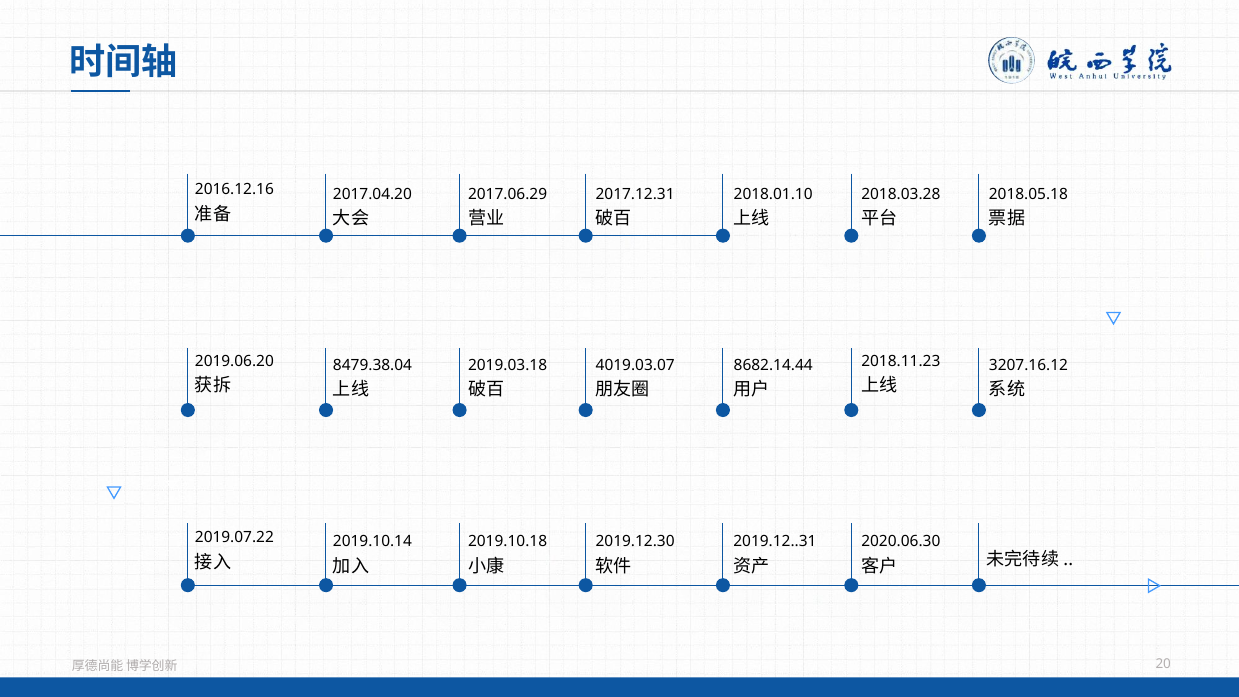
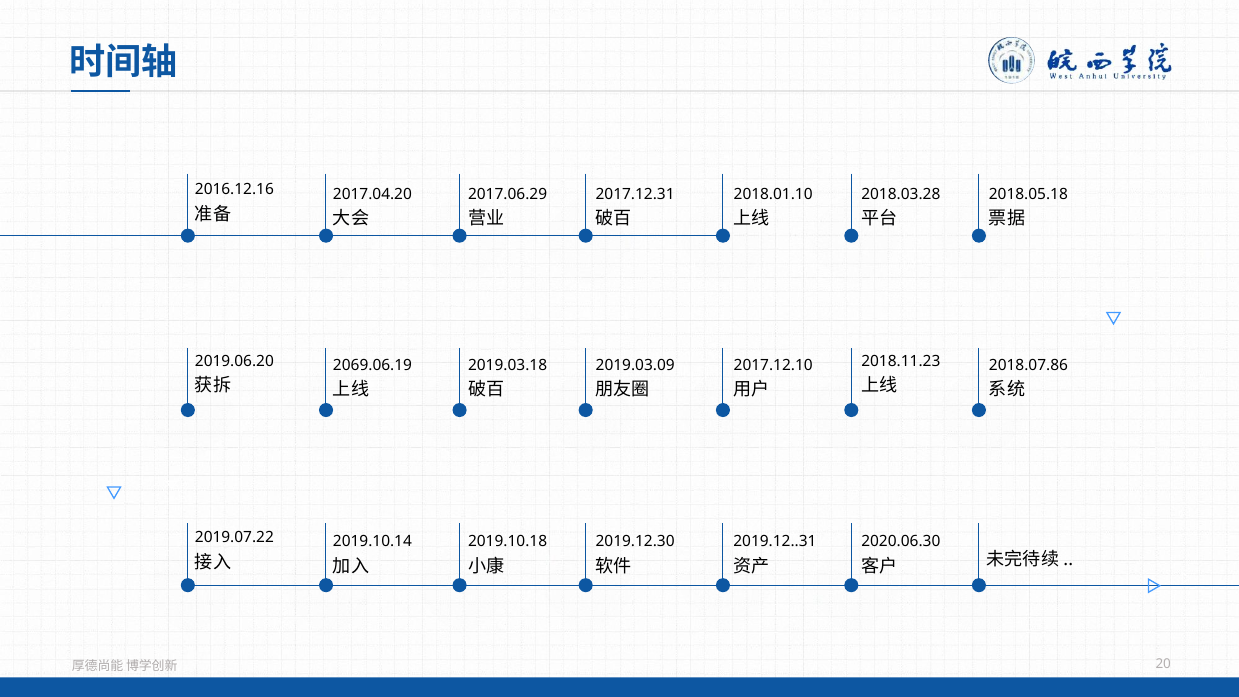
8479.38.04: 8479.38.04 -> 2069.06.19 (373, 365)
4019.03.07: 4019.03.07 -> 2019.03.09 (635, 365)
8682.14.44: 8682.14.44 -> 2017.12.10 (773, 365)
3207.16.12: 3207.16.12 -> 2018.07.86 (1028, 365)
